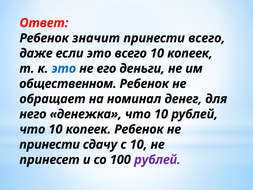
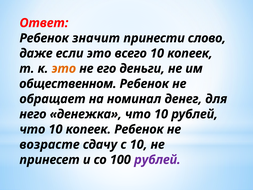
принести всего: всего -> слово (207, 38)
это colour: blue -> orange (64, 68)
принести: принести -> возрасте (49, 144)
